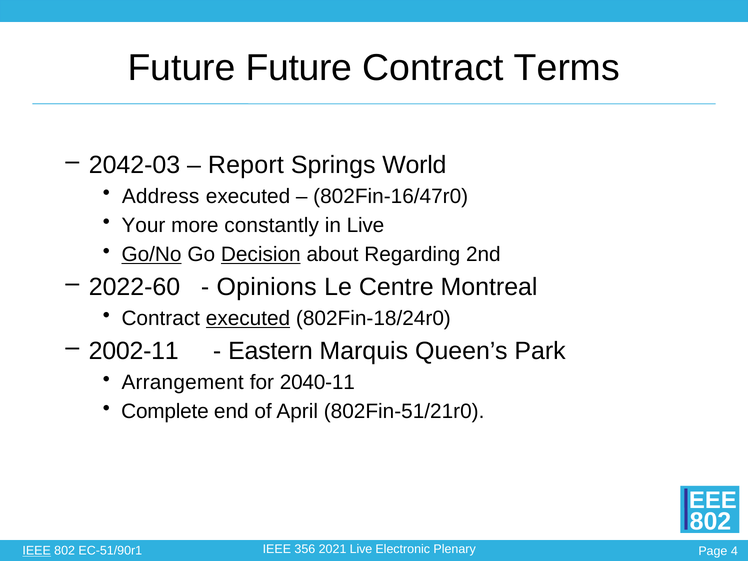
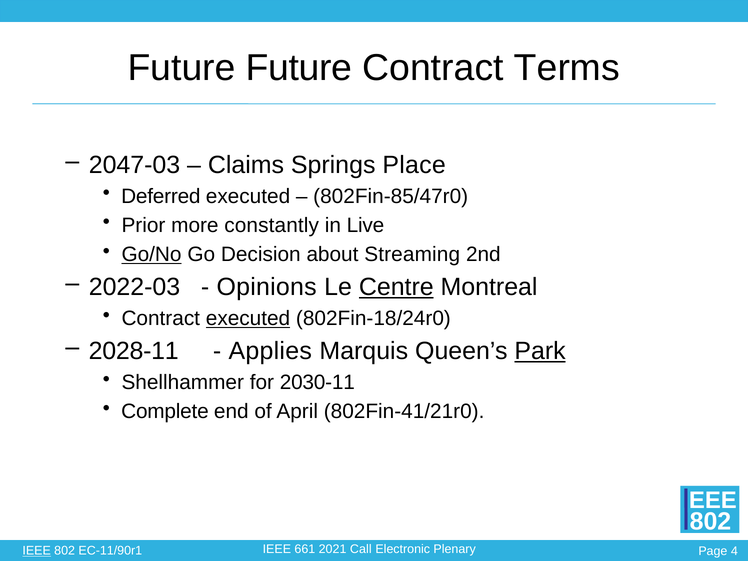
2042-03: 2042-03 -> 2047-03 (134, 165)
Report: Report -> Claims (246, 165)
World: World -> Place (414, 165)
Address: Address -> Deferred (161, 196)
802Fin-16/47r0: 802Fin-16/47r0 -> 802Fin-85/47r0 (391, 196)
Your: Your -> Prior (143, 225)
Decision underline: present -> none (261, 255)
Regarding: Regarding -> Streaming (412, 255)
2022-60: 2022-60 -> 2022-03 (134, 287)
Centre underline: none -> present (396, 287)
2002-11: 2002-11 -> 2028-11 (134, 351)
Eastern: Eastern -> Applies (270, 351)
Park underline: none -> present (540, 351)
Arrangement: Arrangement -> Shellhammer (183, 383)
2040-11: 2040-11 -> 2030-11 (317, 383)
802Fin-51/21r0: 802Fin-51/21r0 -> 802Fin-41/21r0 (404, 412)
356: 356 -> 661 (305, 549)
Live: Live -> Call (361, 549)
EC-51/90r1: EC-51/90r1 -> EC-11/90r1 (110, 551)
